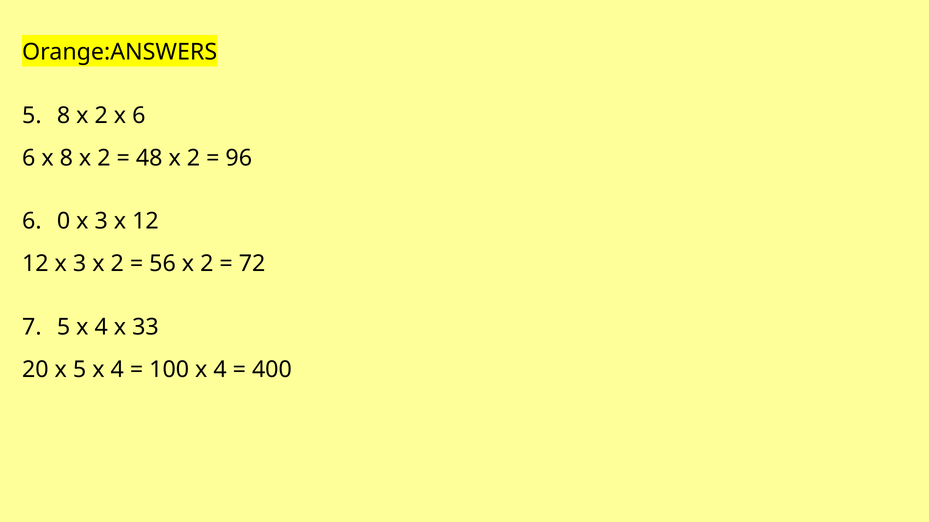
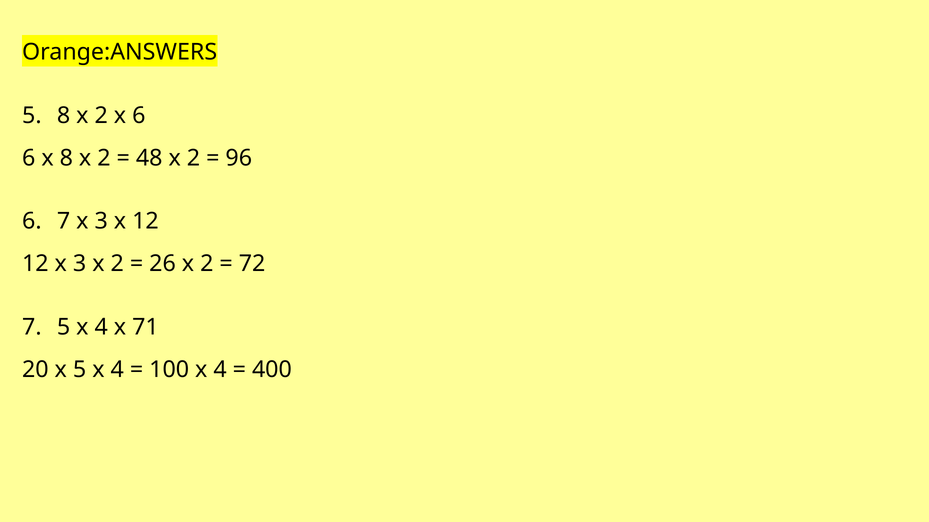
6 0: 0 -> 7 (64, 222)
56: 56 -> 26 (163, 264)
33: 33 -> 71 (145, 327)
